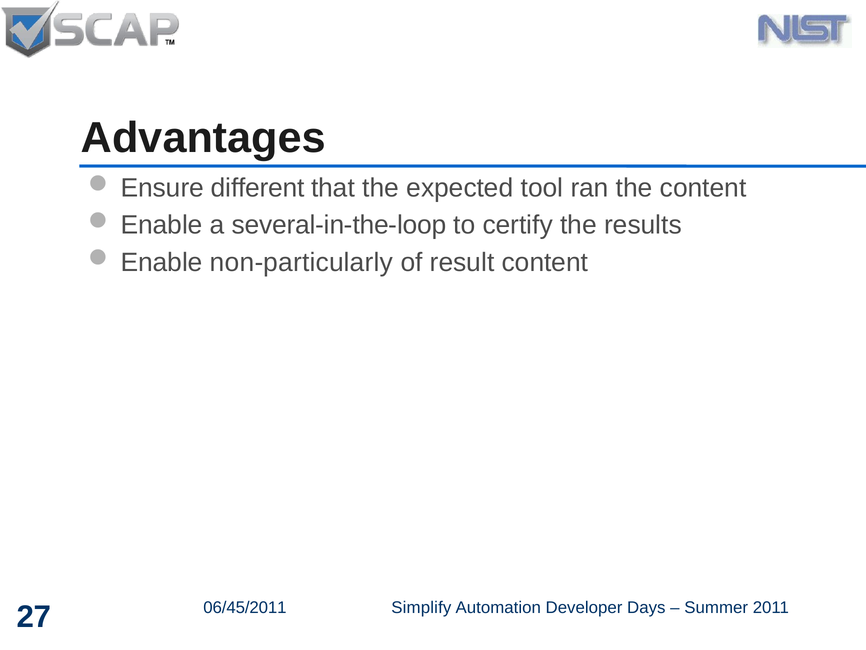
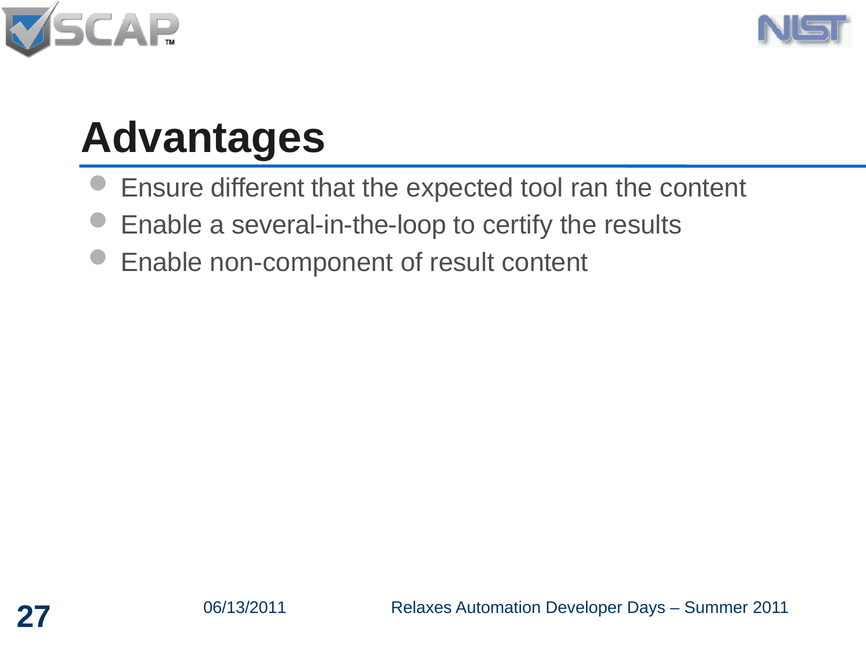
non-particularly: non-particularly -> non-component (302, 262)
06/45/2011: 06/45/2011 -> 06/13/2011 (245, 607)
Simplify: Simplify -> Relaxes (421, 607)
